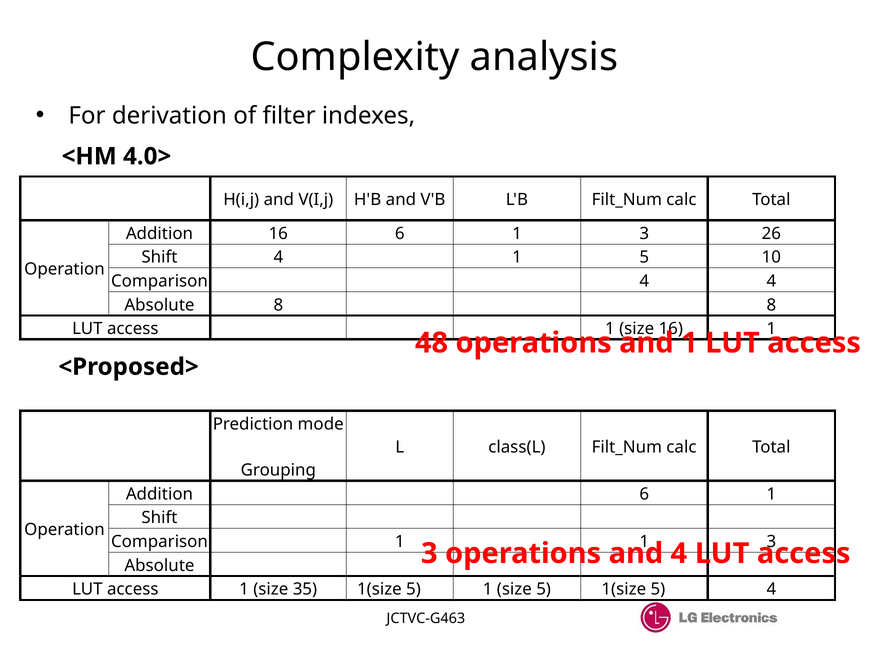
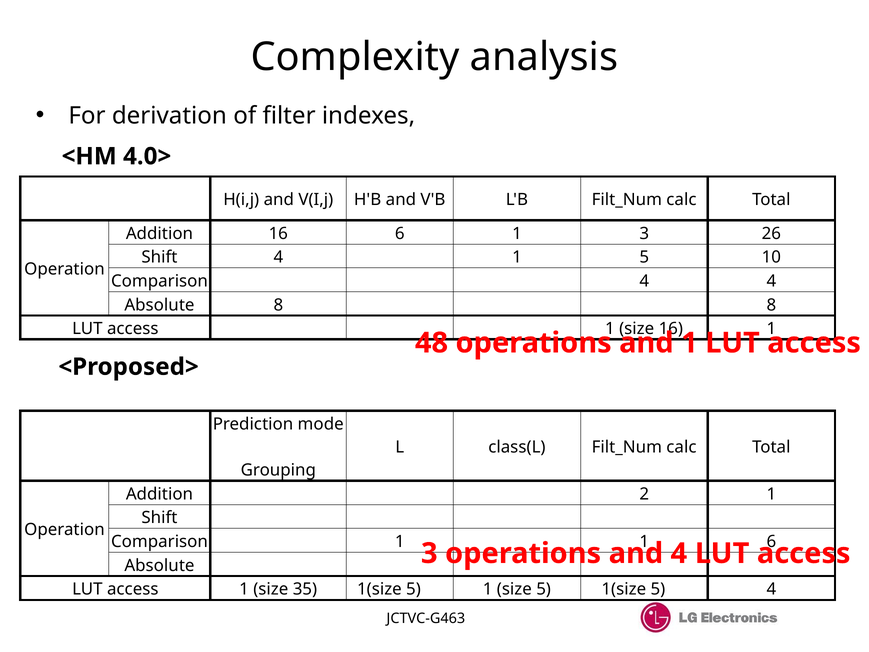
Addition 6: 6 -> 2 (644, 494)
1 1 3: 3 -> 6 (771, 541)
